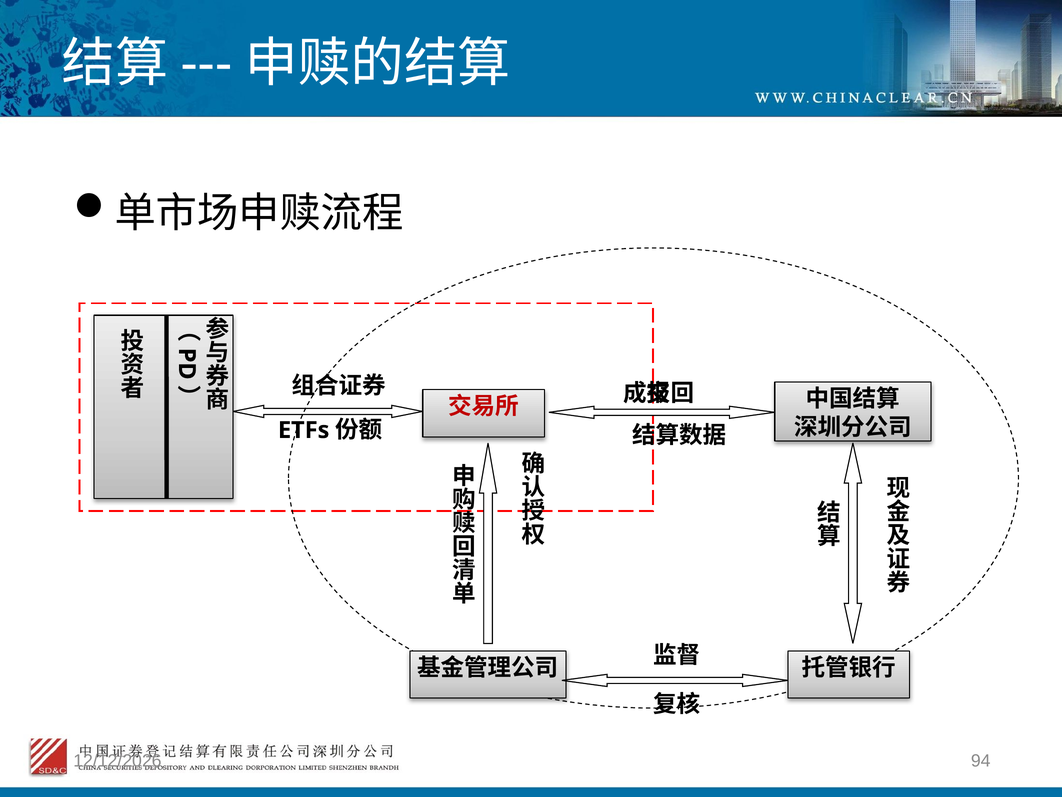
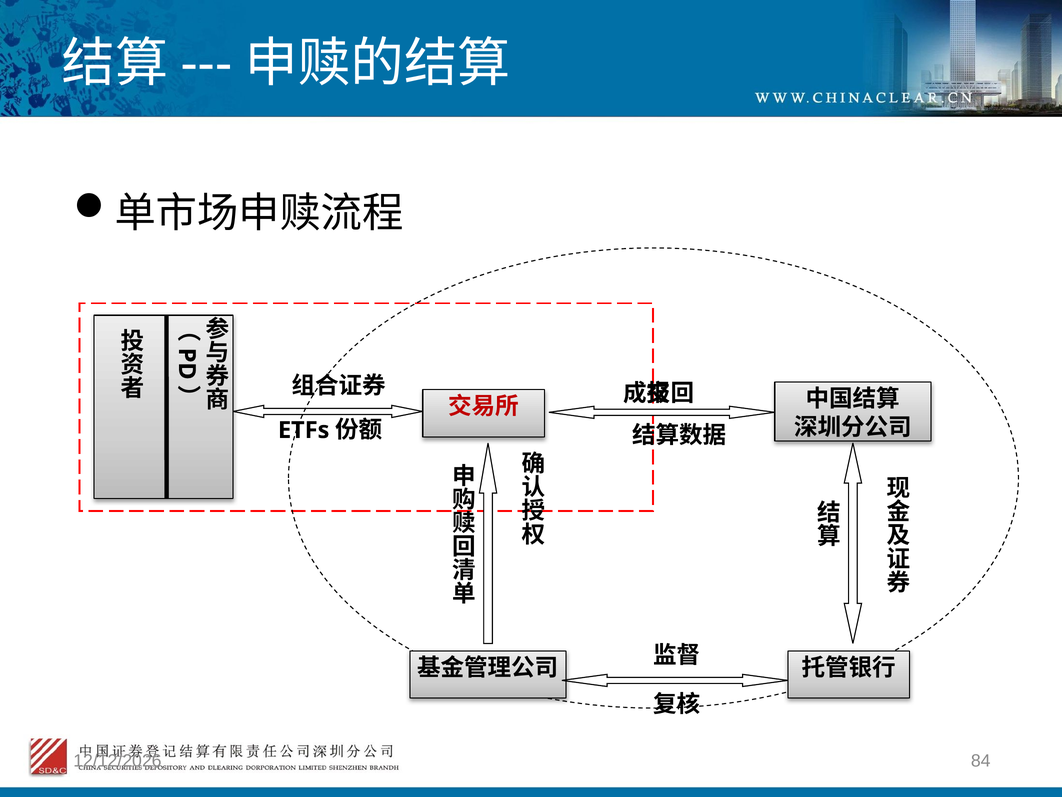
94: 94 -> 84 (981, 761)
